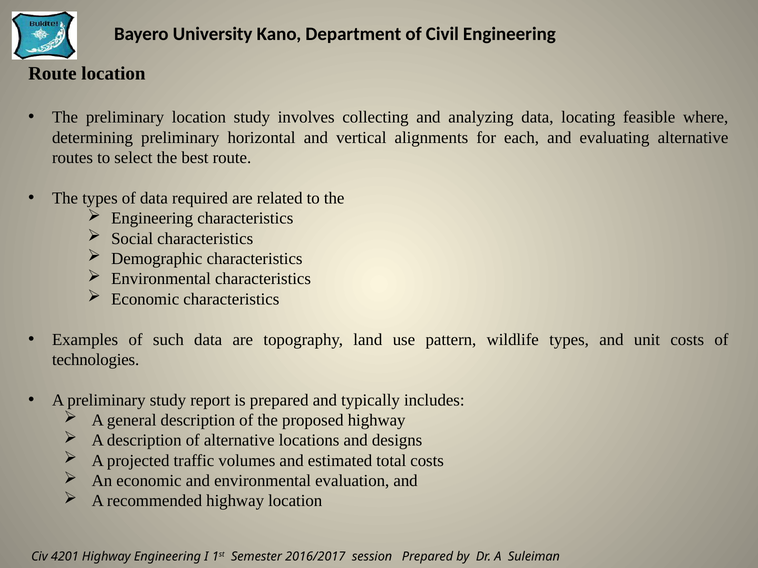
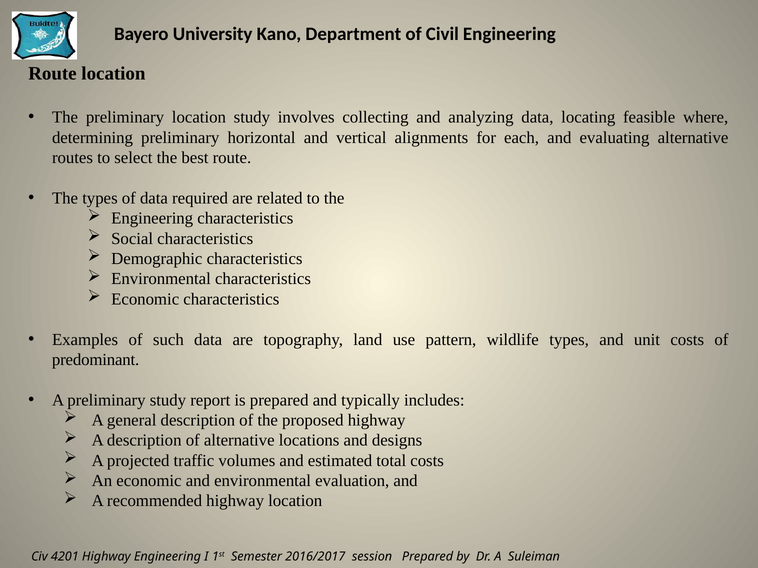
technologies: technologies -> predominant (96, 360)
